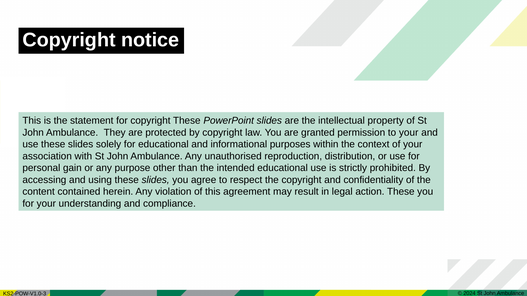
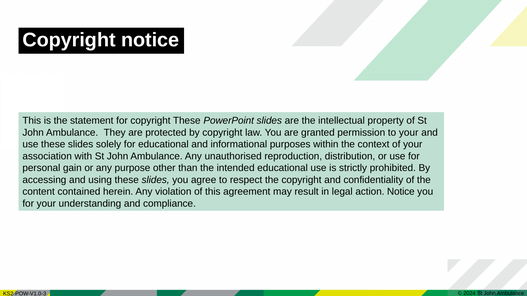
action These: These -> Notice (401, 192)
